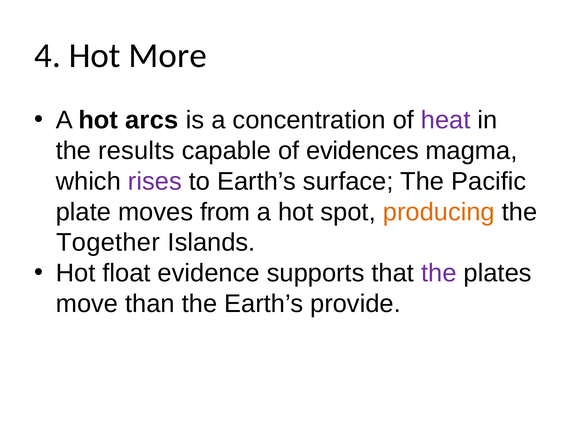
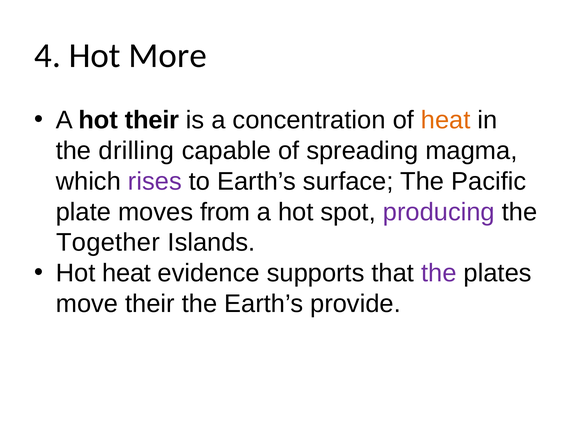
hot arcs: arcs -> their (152, 120)
heat colour: purple -> orange (446, 120)
results: results -> drilling (136, 151)
evidences: evidences -> spreading (362, 151)
producing colour: orange -> purple (439, 212)
Hot float: float -> heat (127, 273)
move than: than -> their (150, 304)
